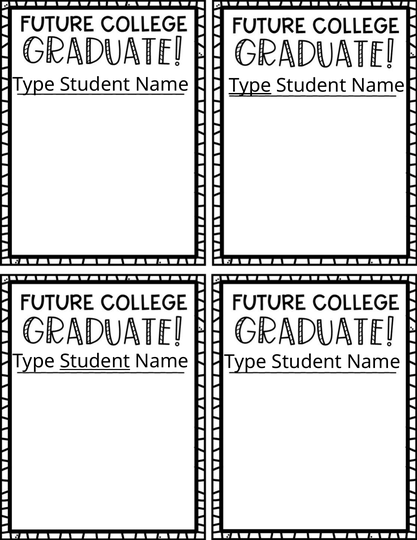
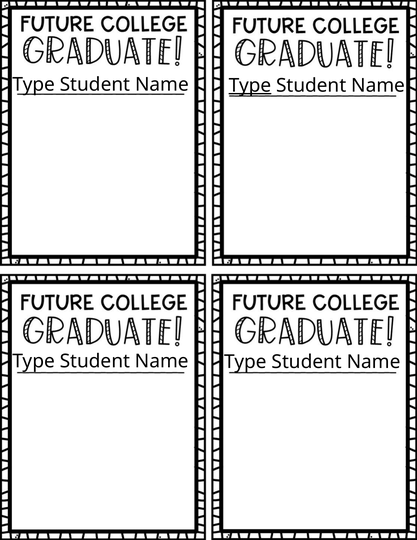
Student underline: present -> none (95, 361)
